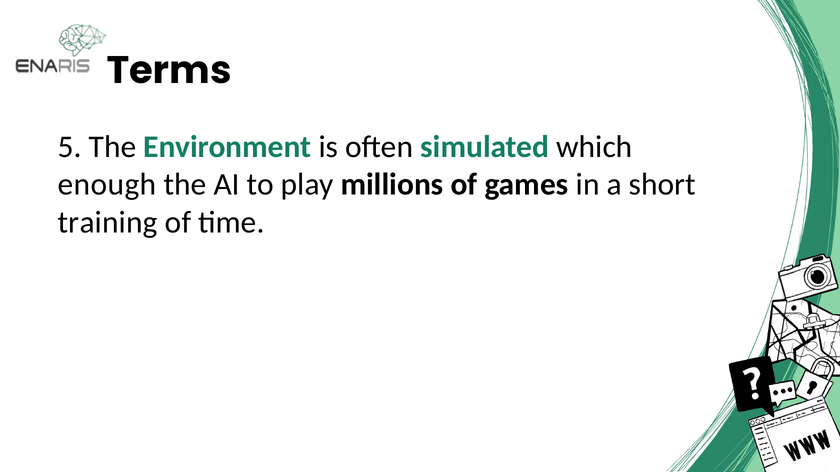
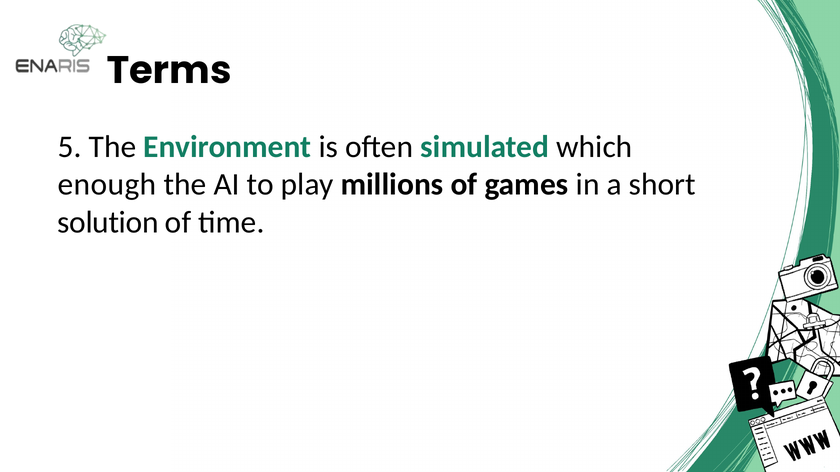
training: training -> solution (108, 222)
